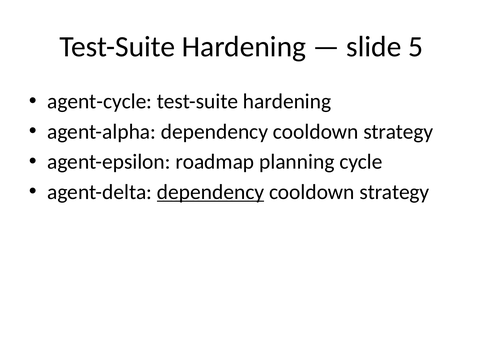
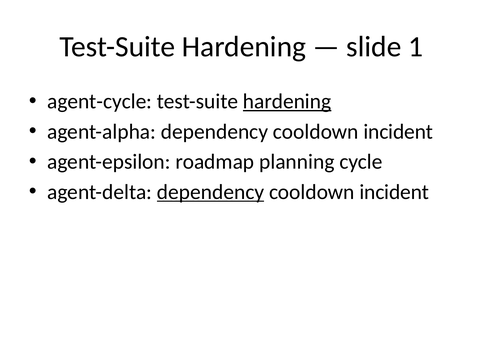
5: 5 -> 1 (416, 47)
hardening underline: none -> present (287, 101)
agent-alpha dependency cooldown strategy: strategy -> incident (398, 131)
strategy: strategy -> incident (394, 192)
